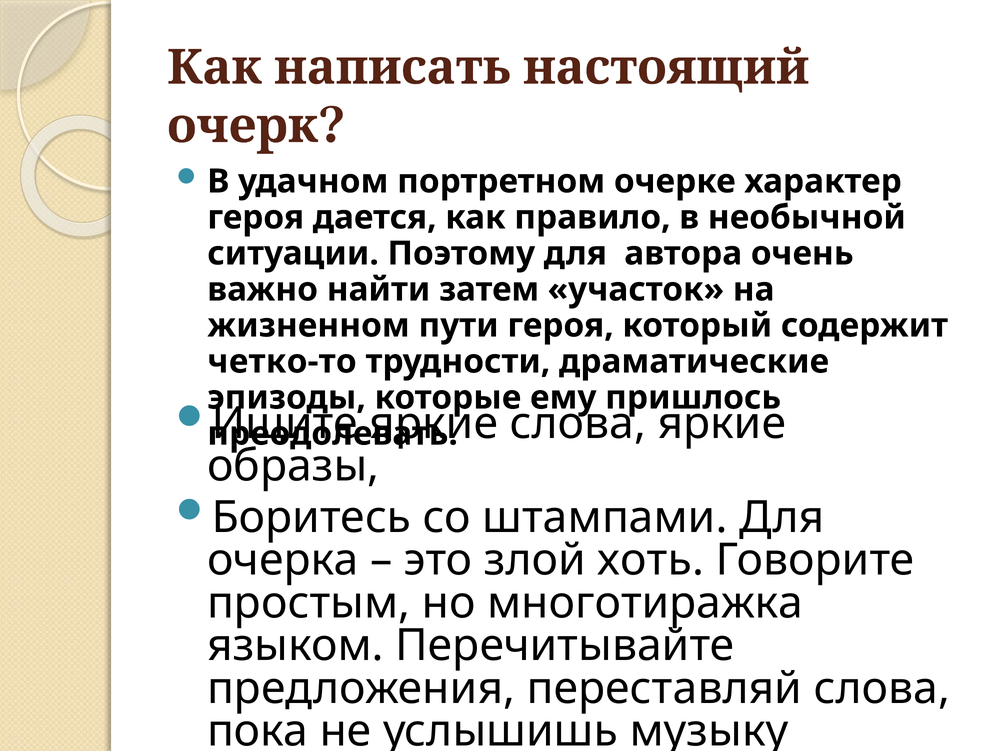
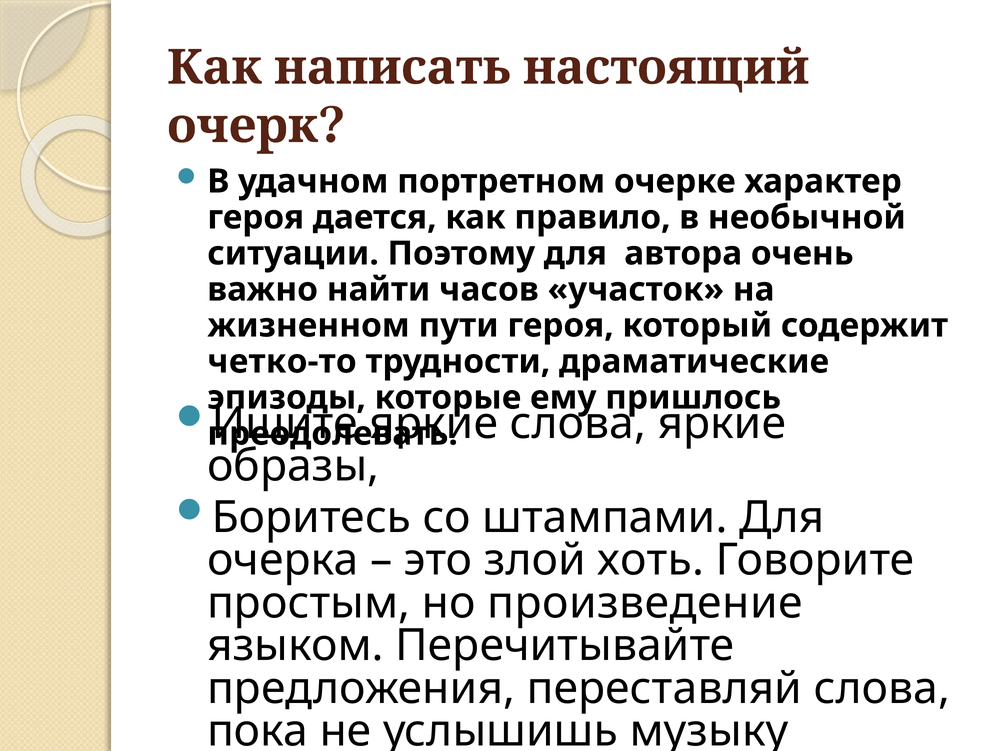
затем: затем -> часов (489, 290)
многотиражка: многотиражка -> произведение (645, 603)
